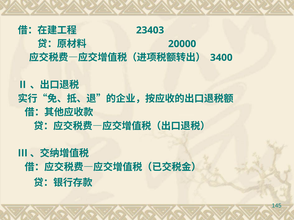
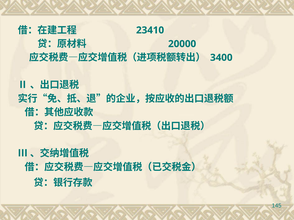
23403: 23403 -> 23410 (150, 30)
